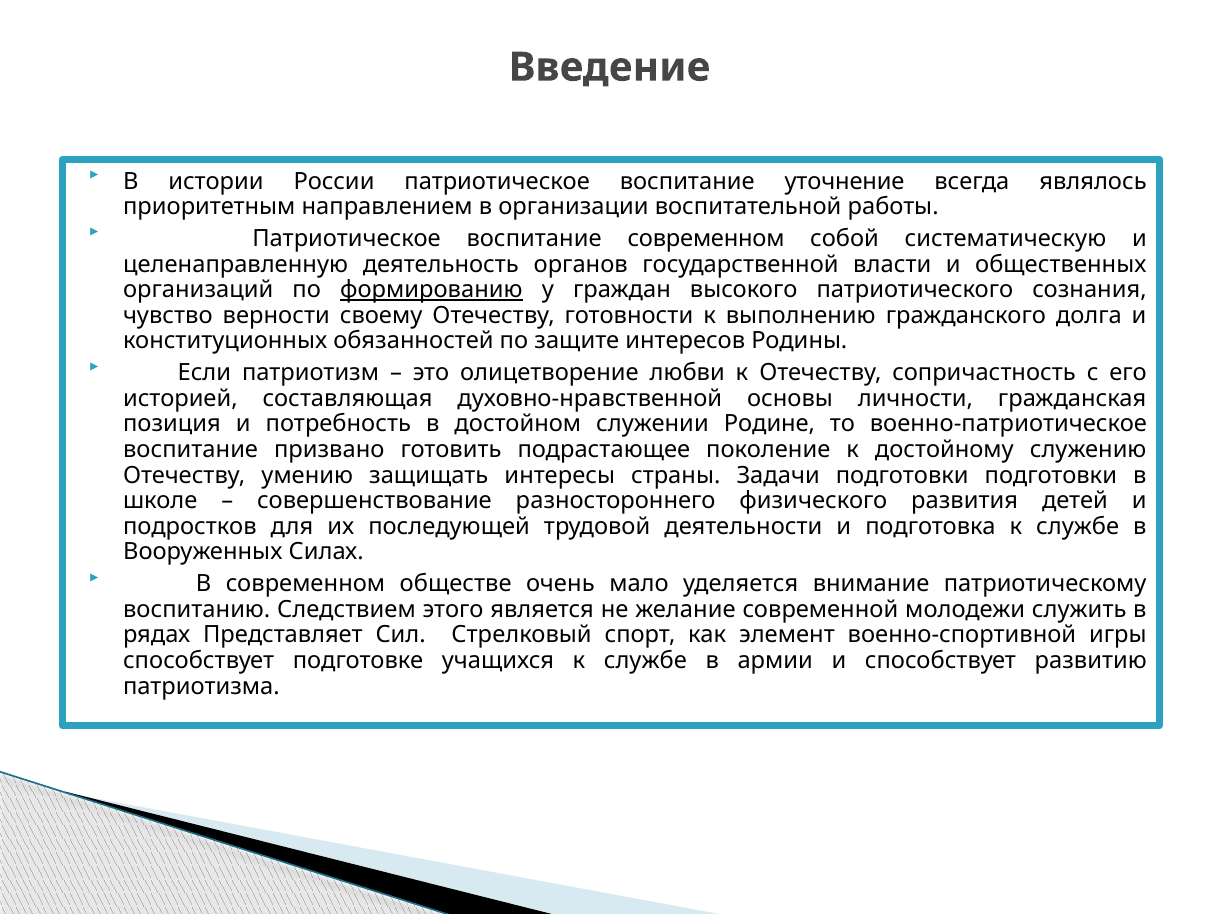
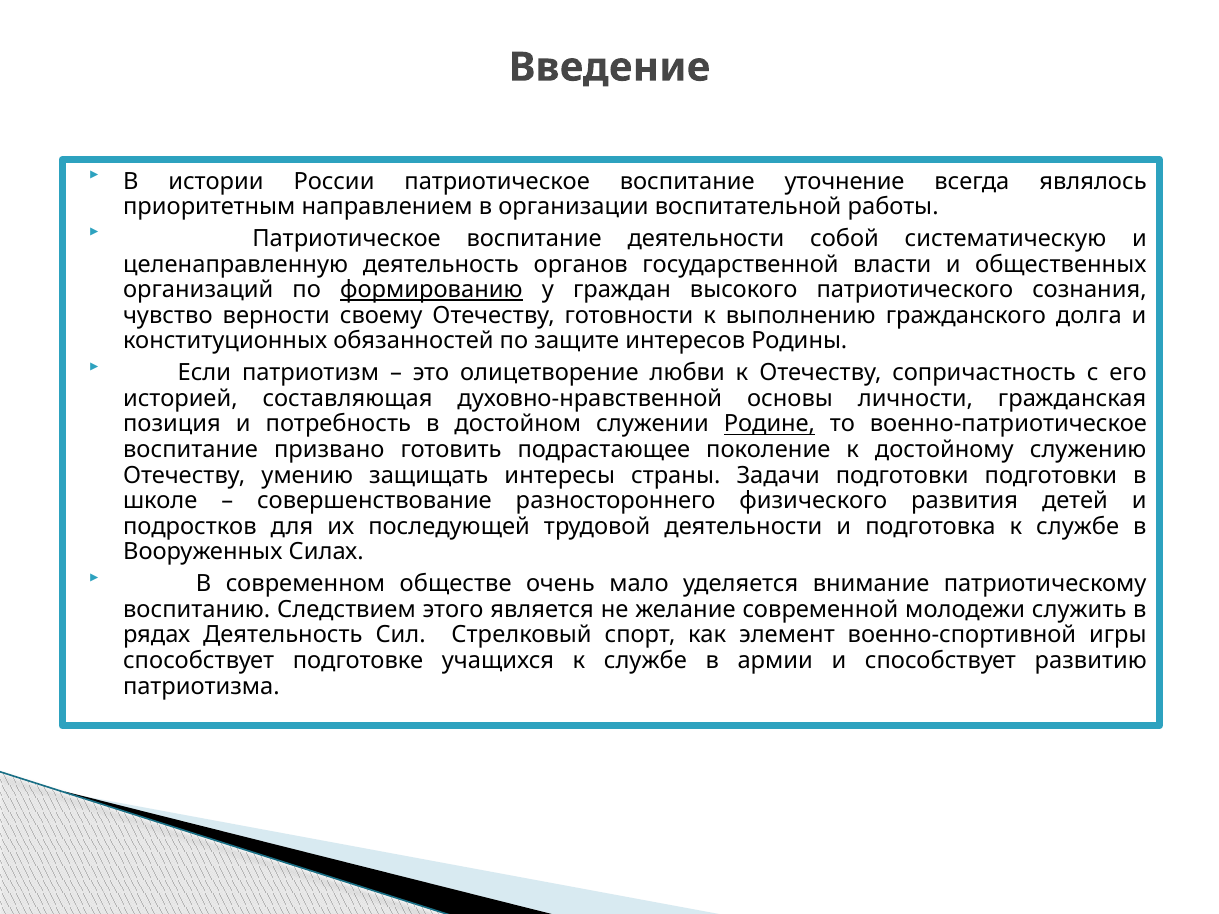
воспитание современном: современном -> деятельности (706, 239)
Родине underline: none -> present (769, 424)
рядах Представляет: Представляет -> Деятельность (283, 635)
